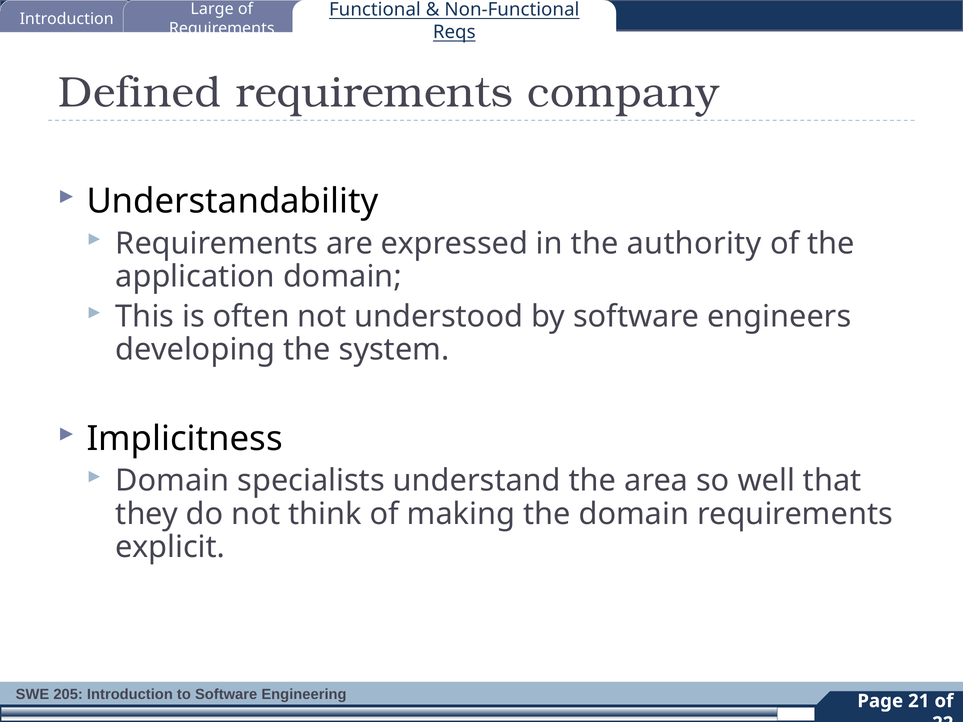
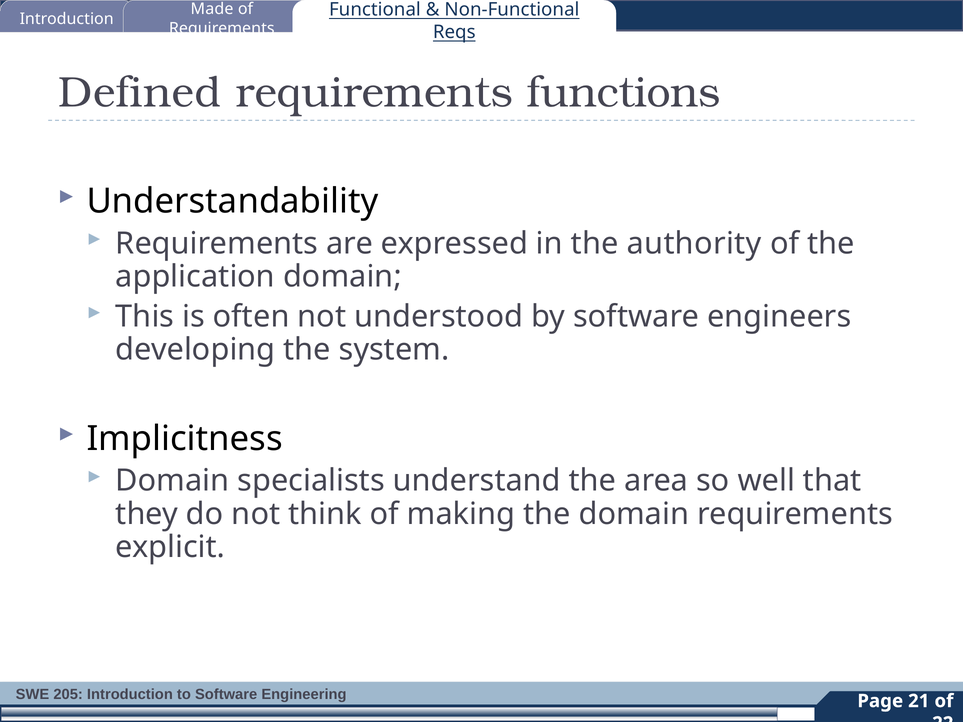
Large: Large -> Made (212, 9)
company: company -> functions (624, 93)
